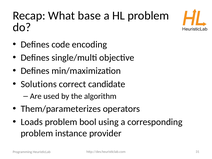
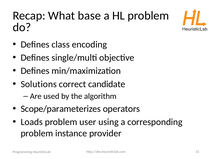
code: code -> class (61, 44)
Them/parameterizes: Them/parameterizes -> Scope/parameterizes (61, 109)
bool: bool -> user (88, 122)
